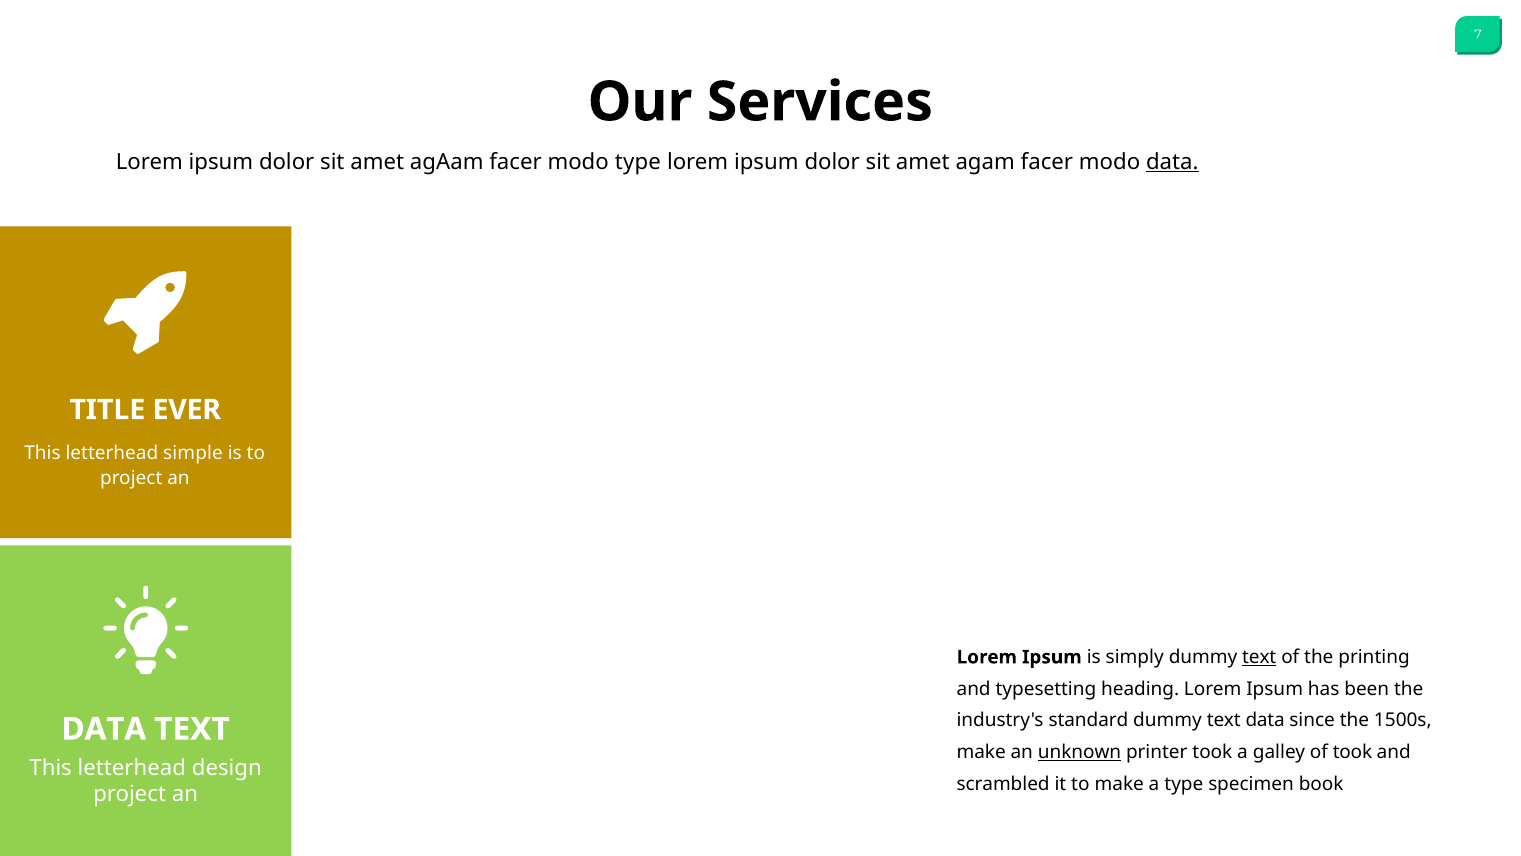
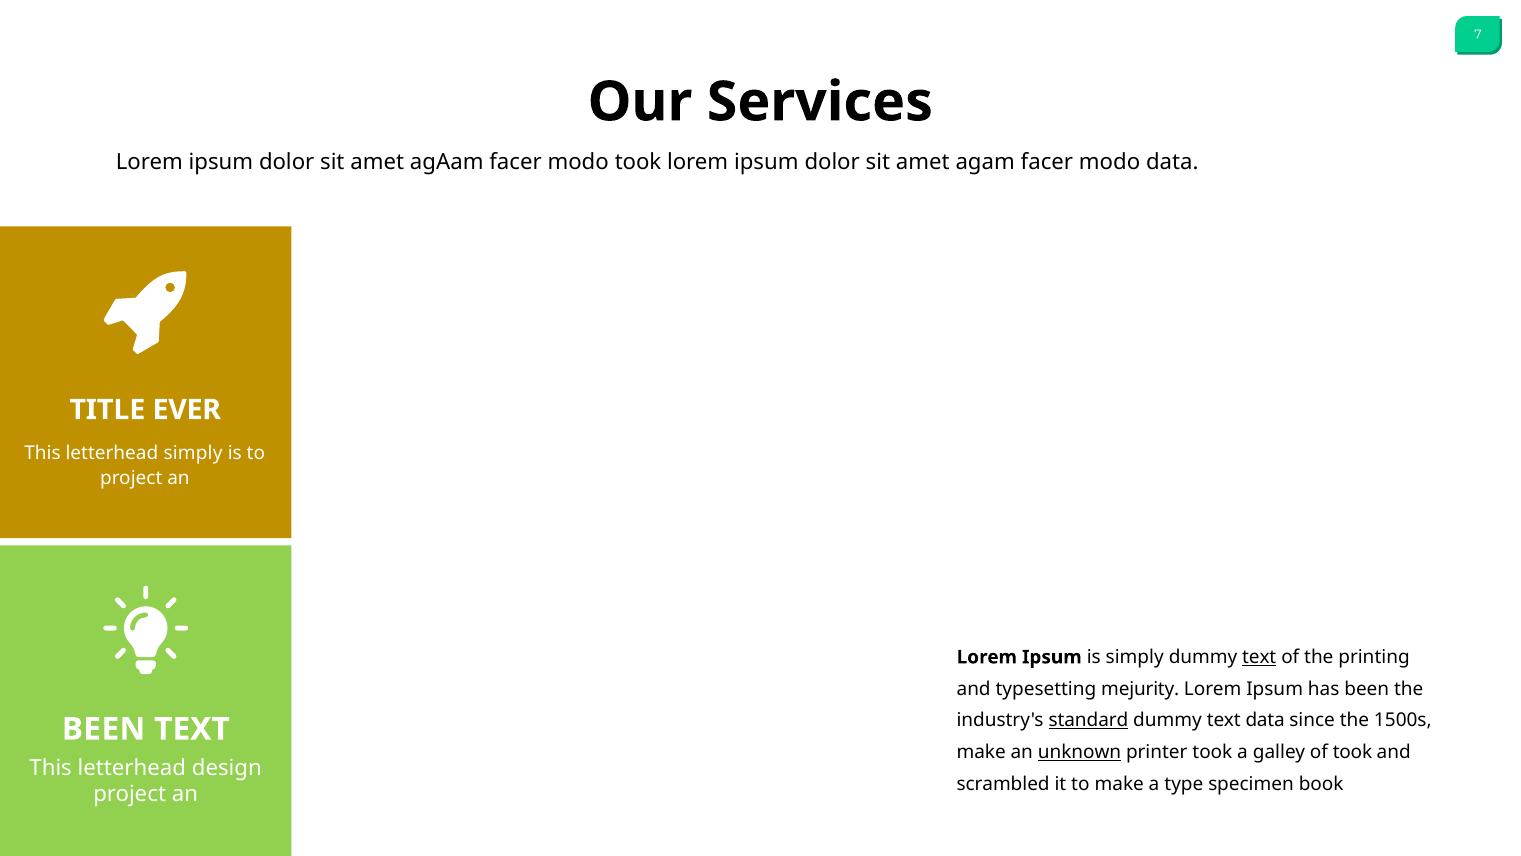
modo type: type -> took (638, 162)
data underline: present -> none (1172, 162)
letterhead simple: simple -> simply (193, 452)
heading: heading -> mejurity (1140, 689)
standard underline: none -> present (1088, 720)
DATA: DATA -> BEEN (104, 729)
